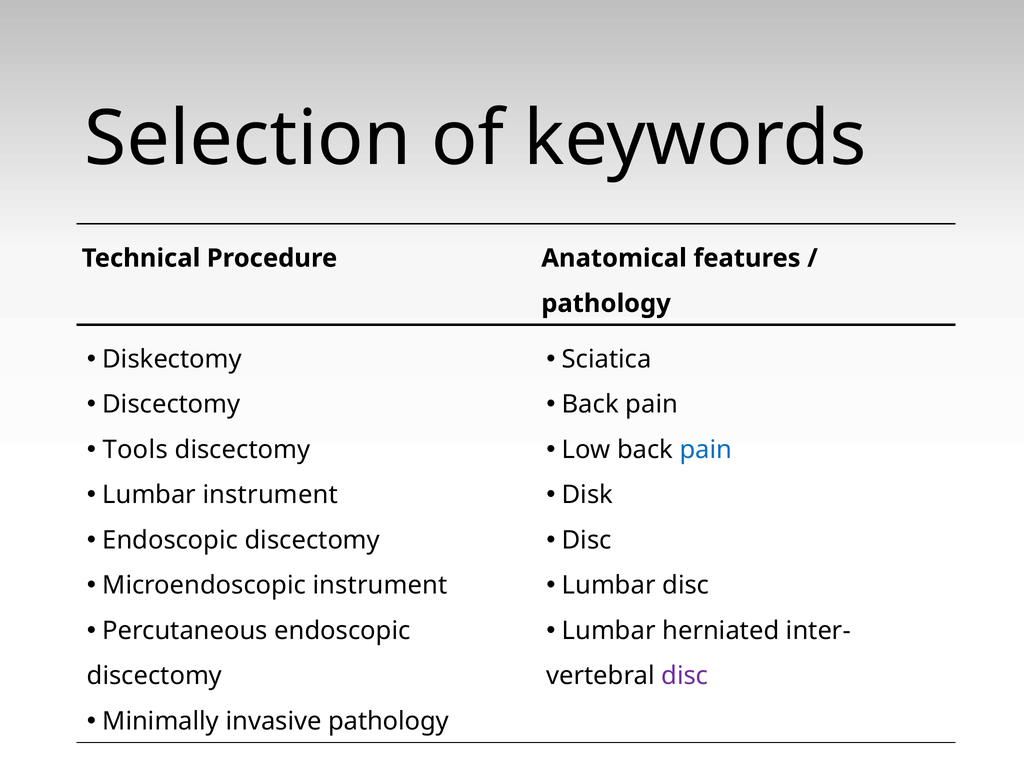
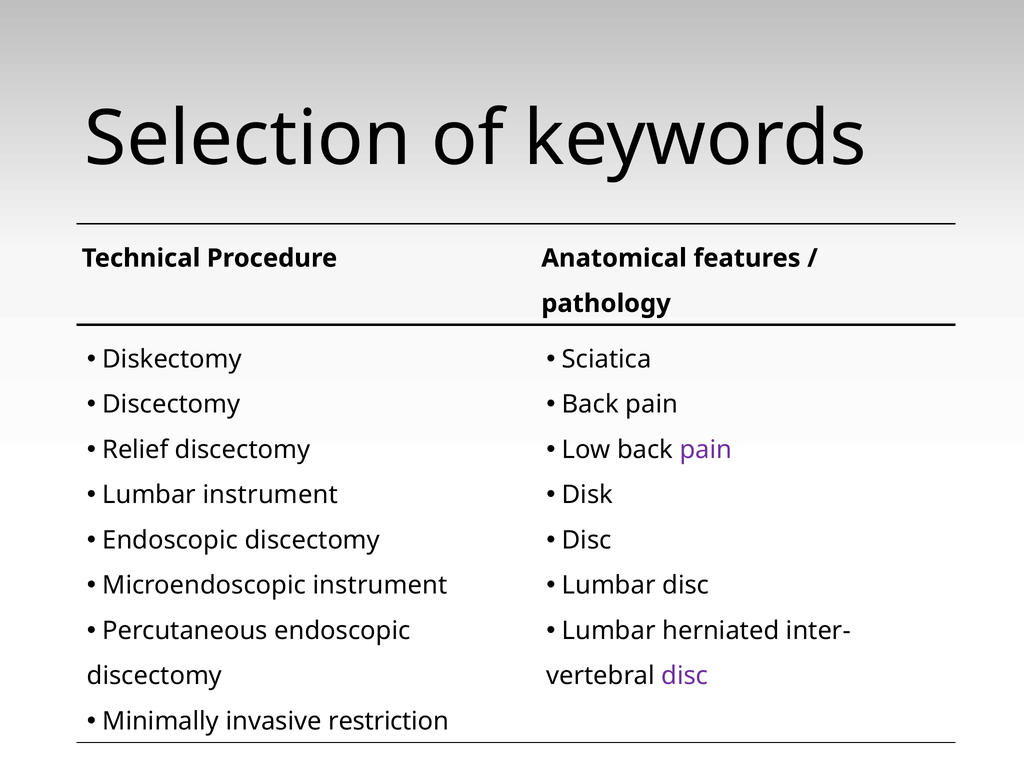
Tools: Tools -> Relief (135, 450)
pain colour: blue -> purple (706, 450)
invasive pathology: pathology -> restriction (389, 721)
